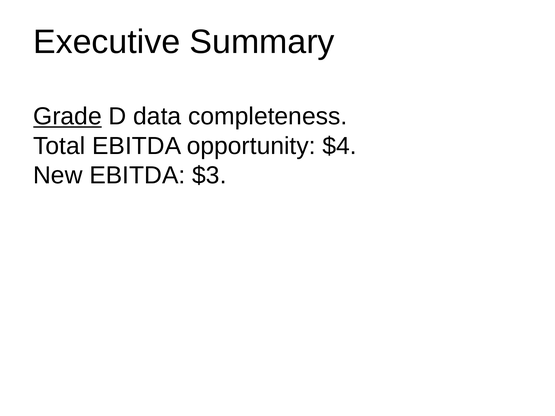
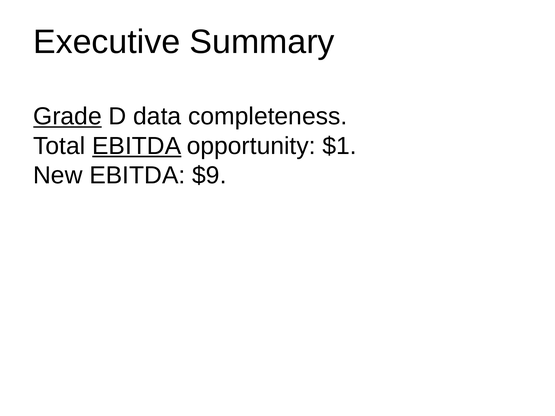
EBITDA underline: none -> present (137, 146)
$4: $4 -> $1 (340, 146)
$3: $3 -> $9 (209, 176)
